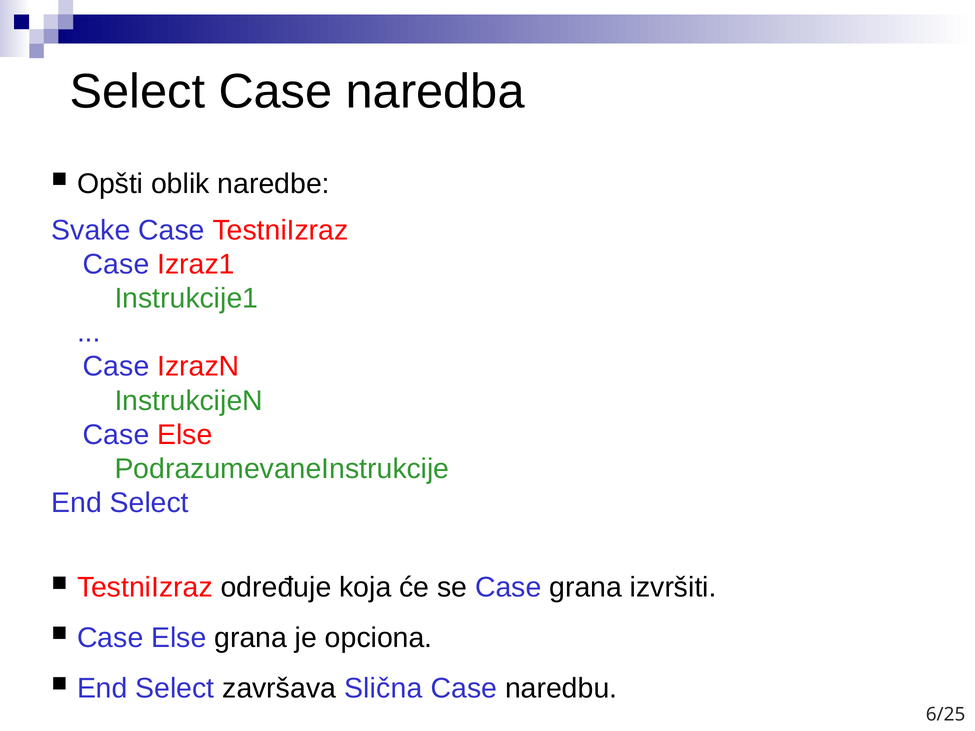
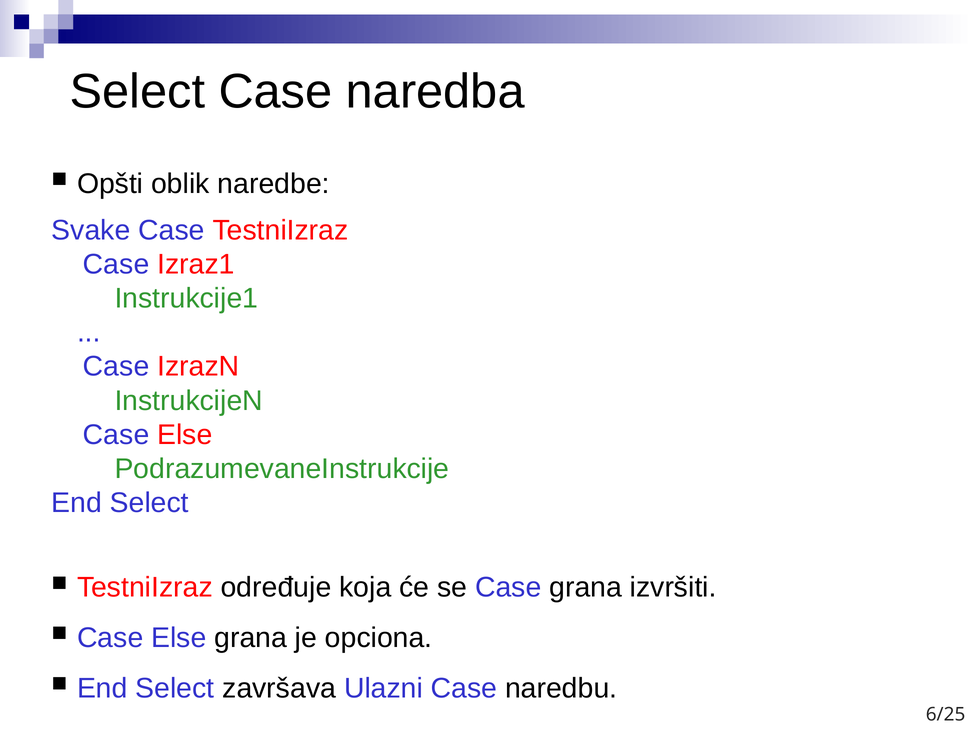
Slična: Slična -> Ulazni (383, 688)
